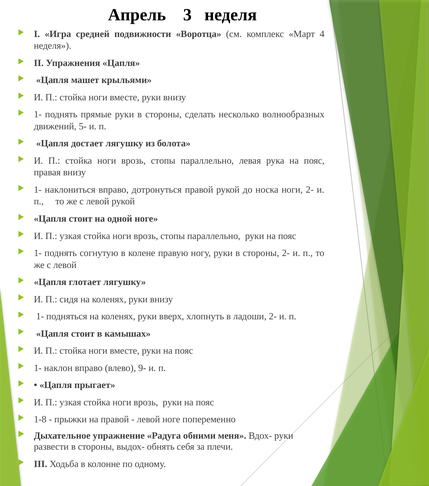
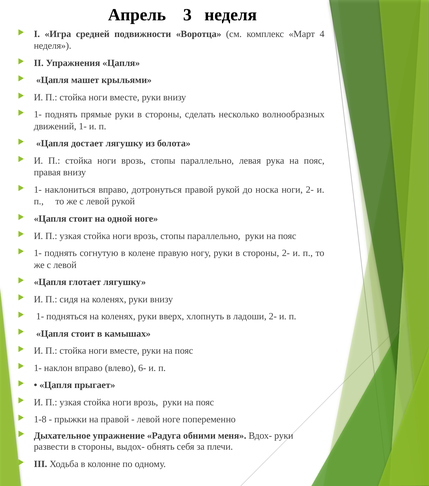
движений 5-: 5- -> 1- (83, 126)
9-: 9- -> 6- (142, 368)
